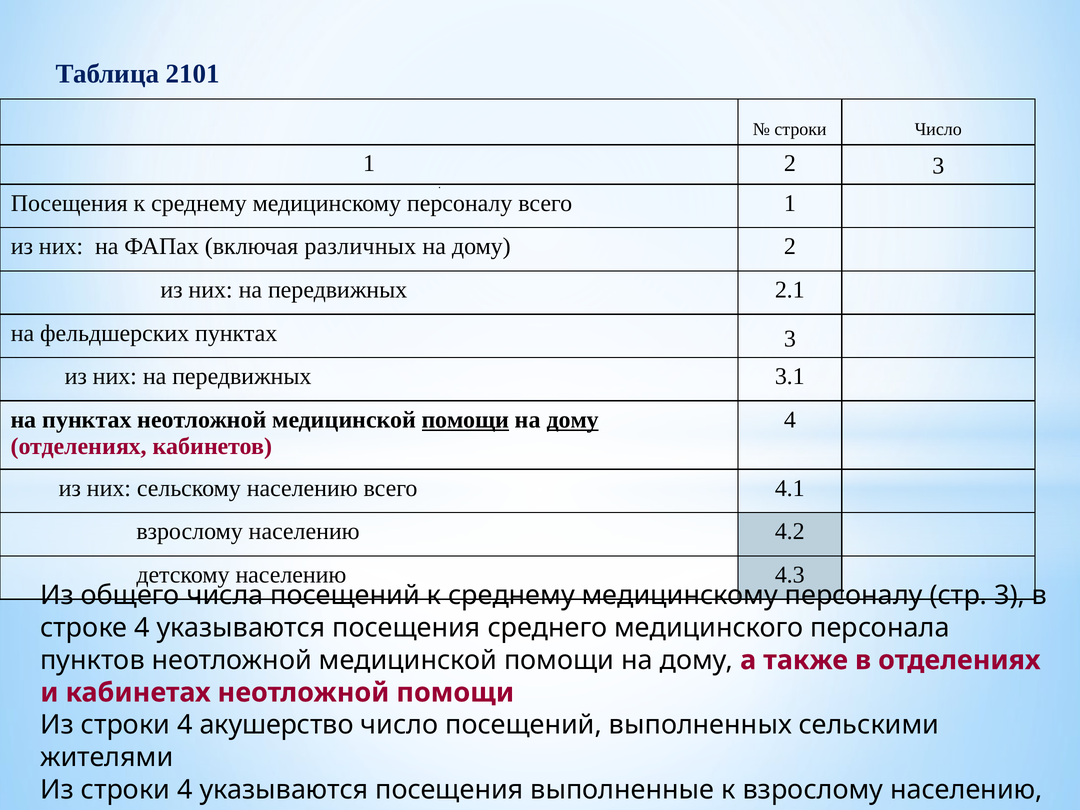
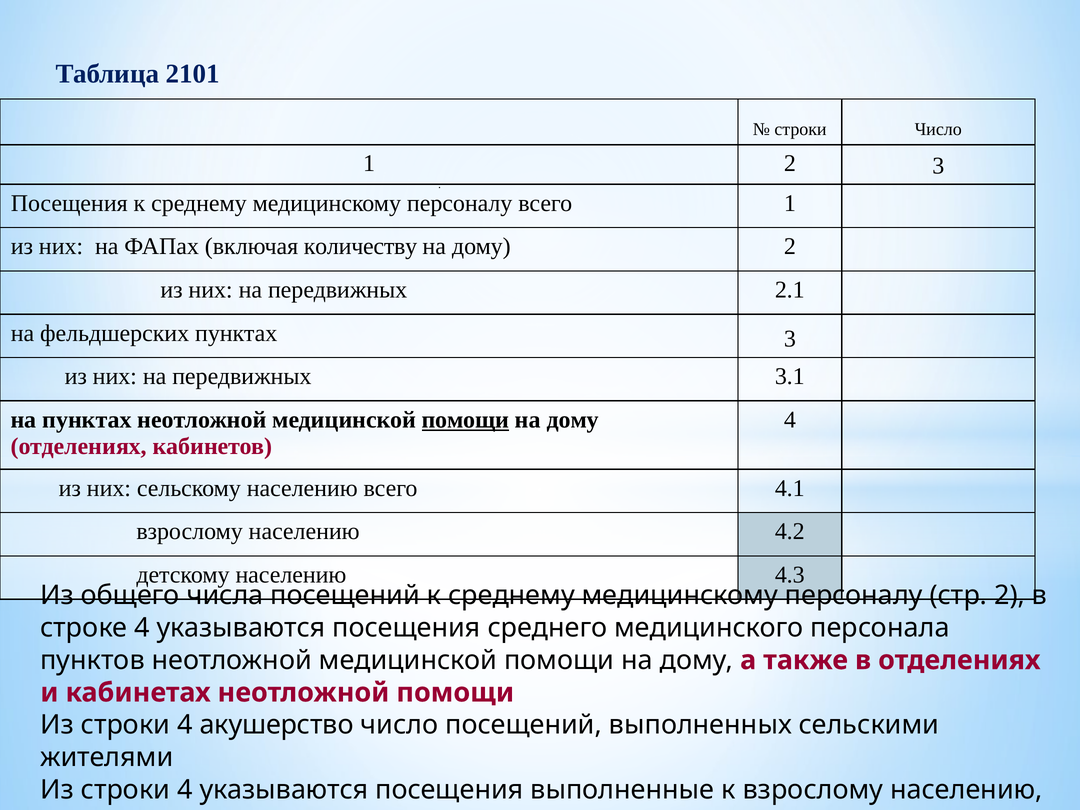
различных: различных -> количеству (361, 246)
дому underline: present -> none (573, 420)
стр 3: 3 -> 2 (1010, 595)
